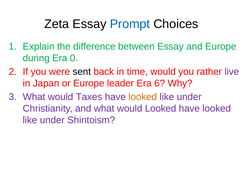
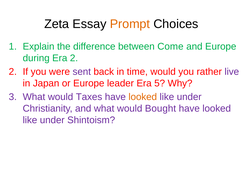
Prompt colour: blue -> orange (130, 24)
between Essay: Essay -> Come (170, 46)
Era 0: 0 -> 2 (74, 58)
sent colour: black -> purple (82, 72)
6: 6 -> 5 (160, 83)
would Looked: Looked -> Bought (160, 108)
